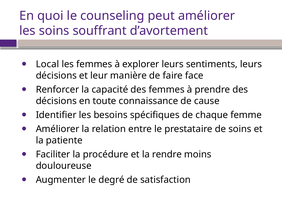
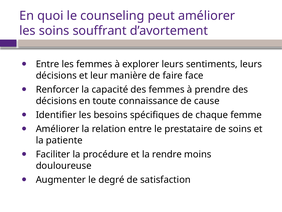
Local: Local -> Entre (48, 64)
